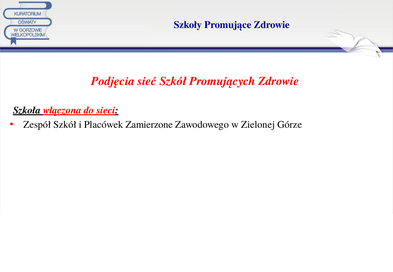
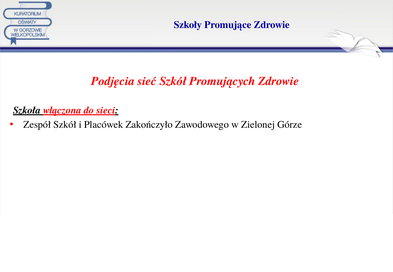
Zamierzone: Zamierzone -> Zakończyło (149, 125)
